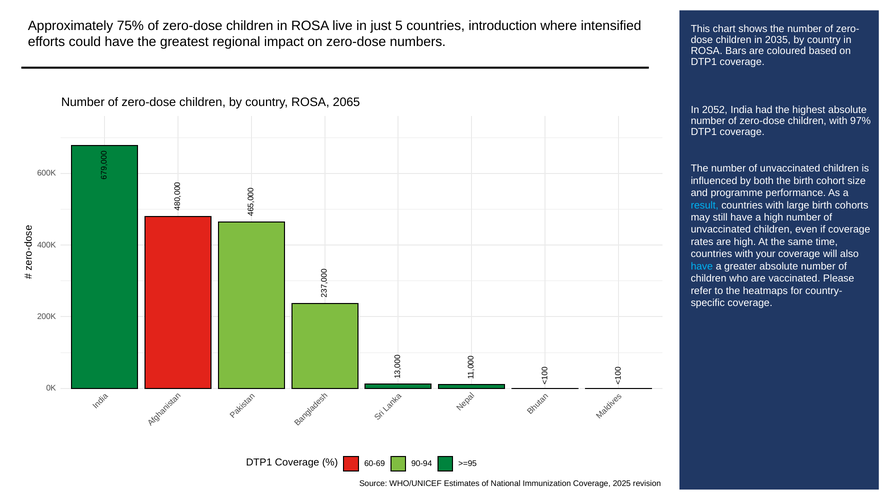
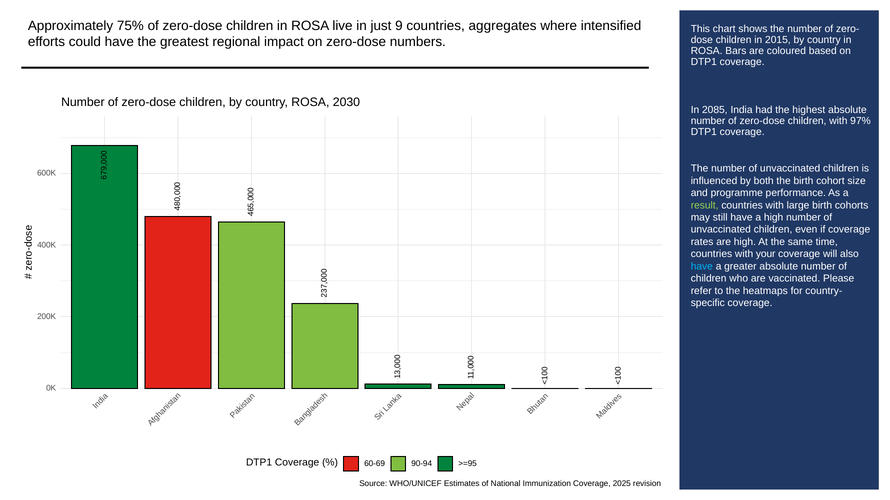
just 5: 5 -> 9 (399, 26)
introduction: introduction -> aggregates (503, 26)
2035: 2035 -> 2015 (778, 40)
2065: 2065 -> 2030 (346, 102)
2052: 2052 -> 2085 (715, 110)
result colour: light blue -> light green (705, 205)
